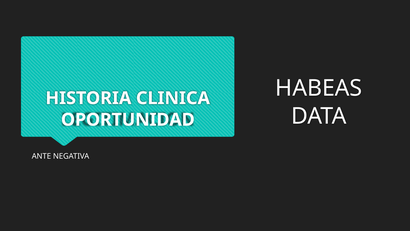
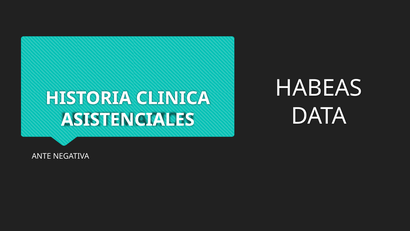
OPORTUNIDAD: OPORTUNIDAD -> ASISTENCIALES (128, 120)
